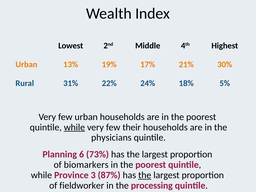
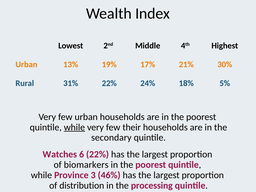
physicians: physicians -> secondary (111, 138)
Planning: Planning -> Watches (60, 154)
6 73%: 73% -> 22% (97, 154)
87%: 87% -> 46% (109, 175)
the underline: present -> none (145, 175)
fieldworker: fieldworker -> distribution (82, 186)
